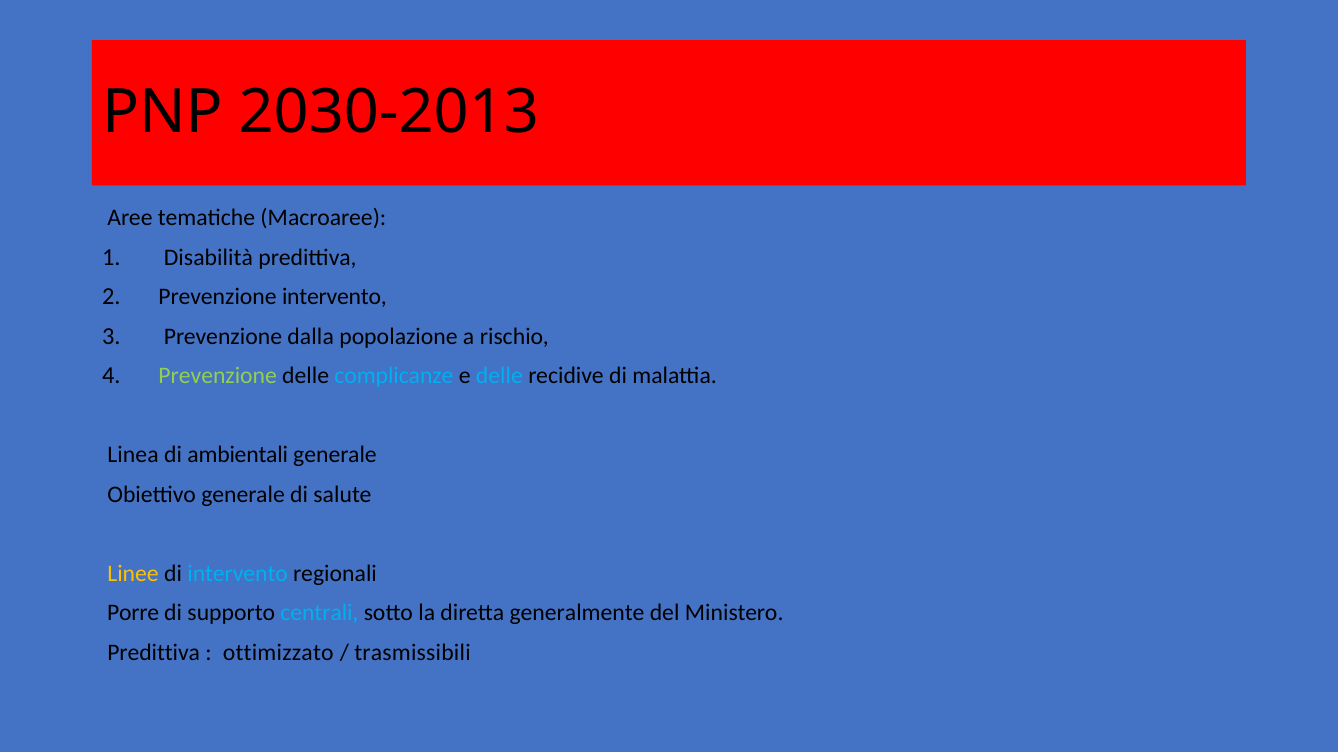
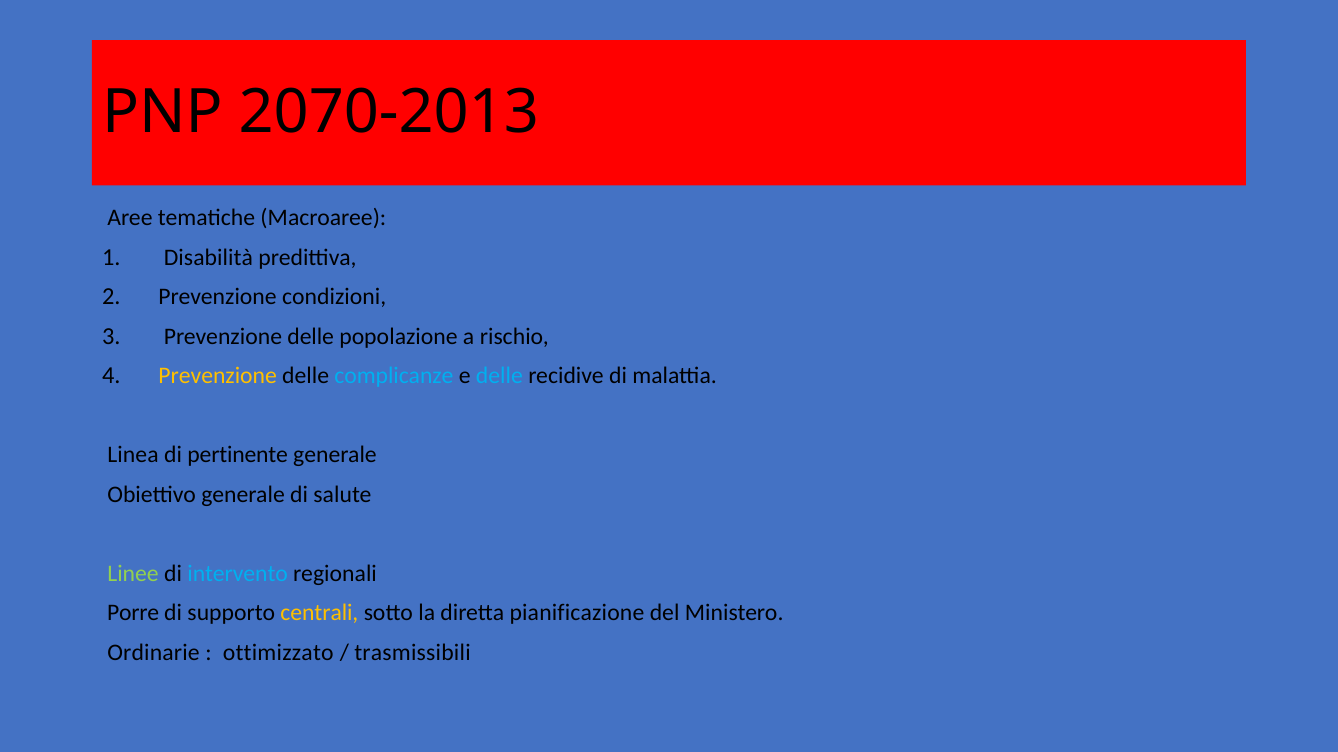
2030-2013: 2030-2013 -> 2070-2013 (389, 112)
Prevenzione intervento: intervento -> condizioni (334, 297)
dalla: dalla -> delle (311, 337)
Prevenzione colour: light green -> yellow (218, 376)
ambientali: ambientali -> pertinente (238, 455)
Linee colour: yellow -> light green (133, 574)
centrali colour: light blue -> yellow (319, 613)
generalmente: generalmente -> pianificazione (577, 613)
Predittiva: Predittiva -> Ordinarie (154, 653)
